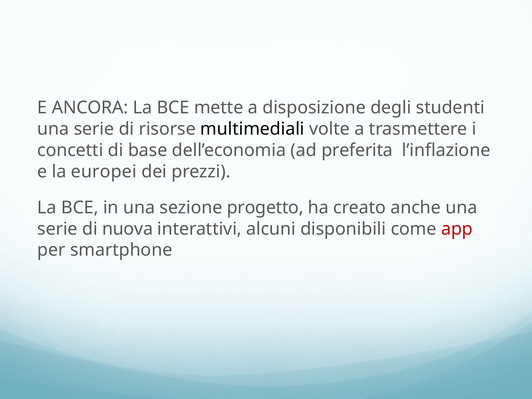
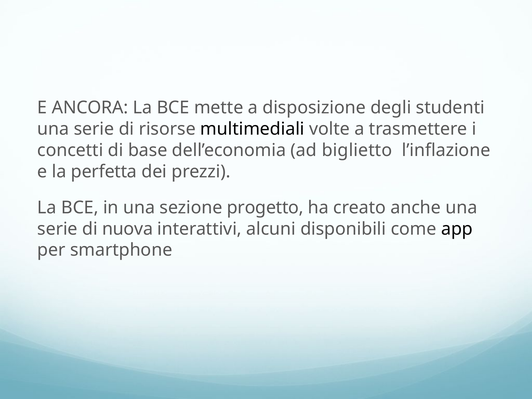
preferita: preferita -> biglietto (357, 150)
europei: europei -> perfetta (104, 171)
app colour: red -> black (457, 229)
